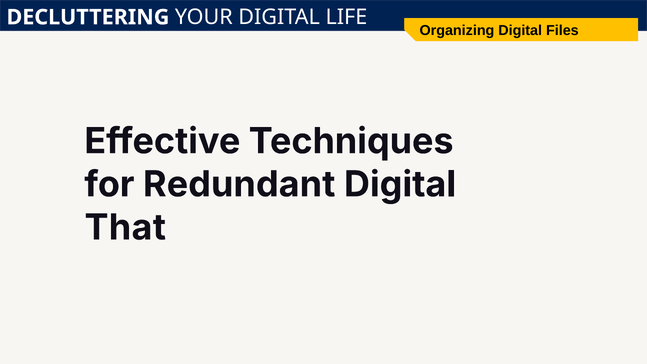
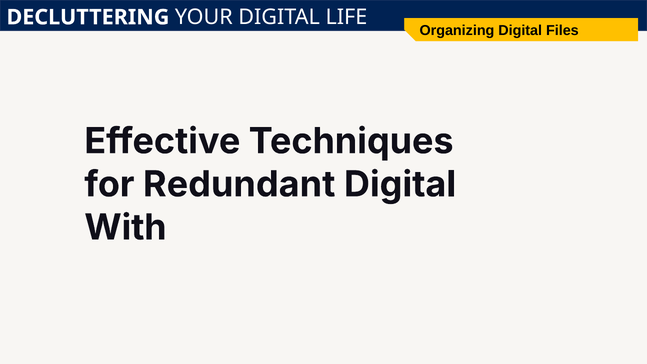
That: That -> With (125, 228)
